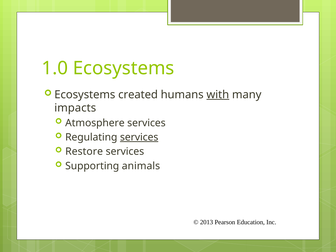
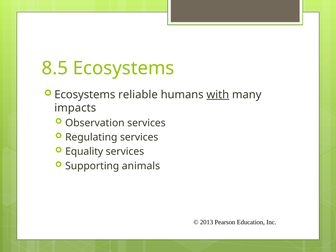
1.0: 1.0 -> 8.5 (55, 68)
created: created -> reliable (138, 95)
Atmosphere: Atmosphere -> Observation (95, 123)
services underline: present -> none (139, 137)
Restore: Restore -> Equality (84, 152)
